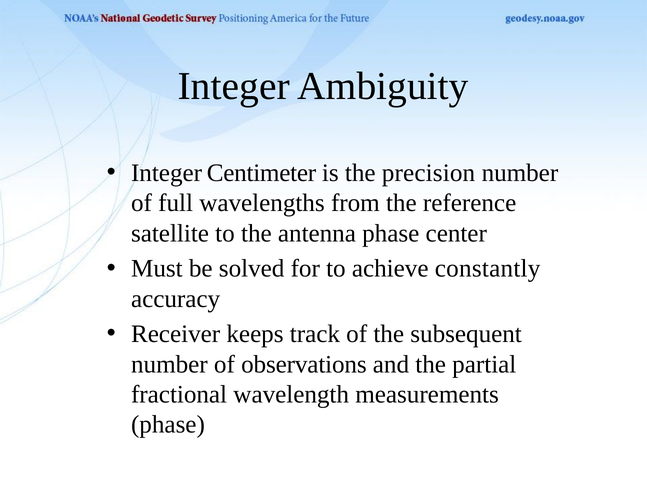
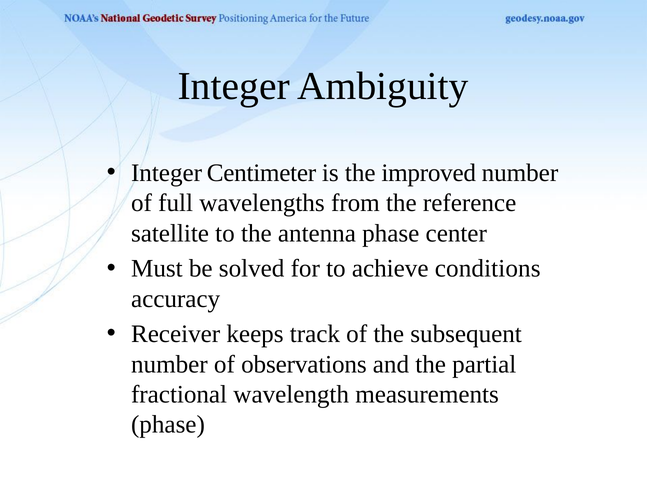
precision: precision -> improved (429, 173)
constantly: constantly -> conditions (488, 269)
